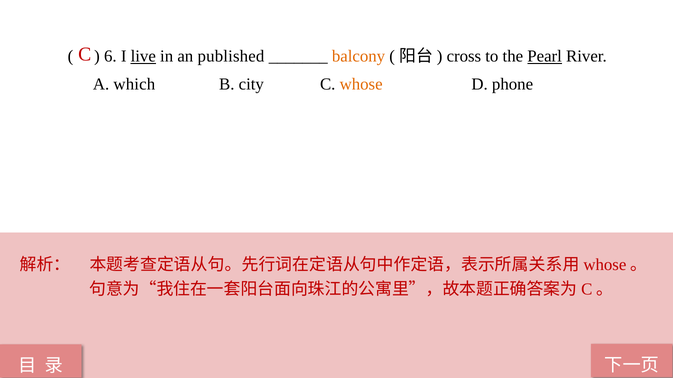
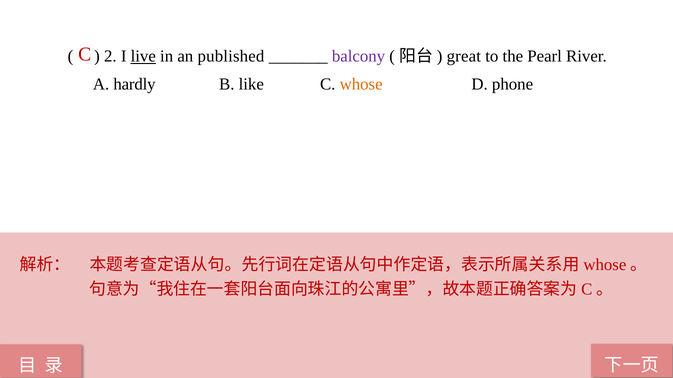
6: 6 -> 2 (110, 56)
balcony colour: orange -> purple (359, 56)
cross: cross -> great (464, 56)
Pearl underline: present -> none (545, 56)
which: which -> hardly (135, 84)
city: city -> like (251, 84)
